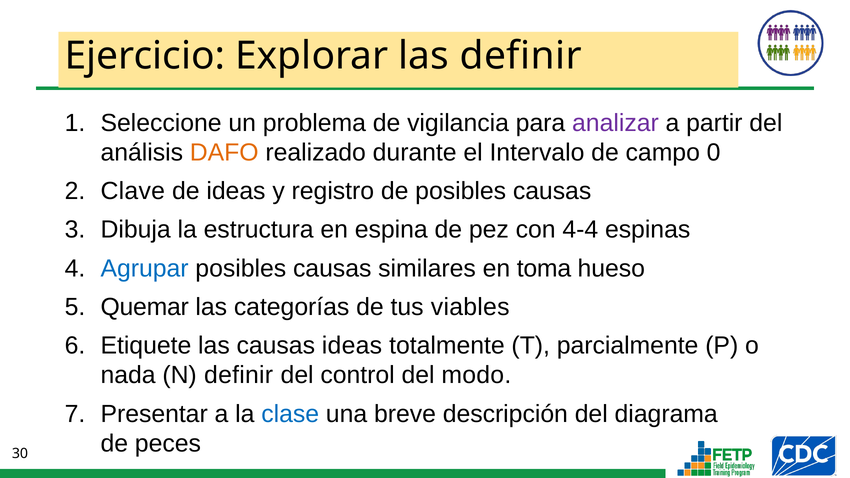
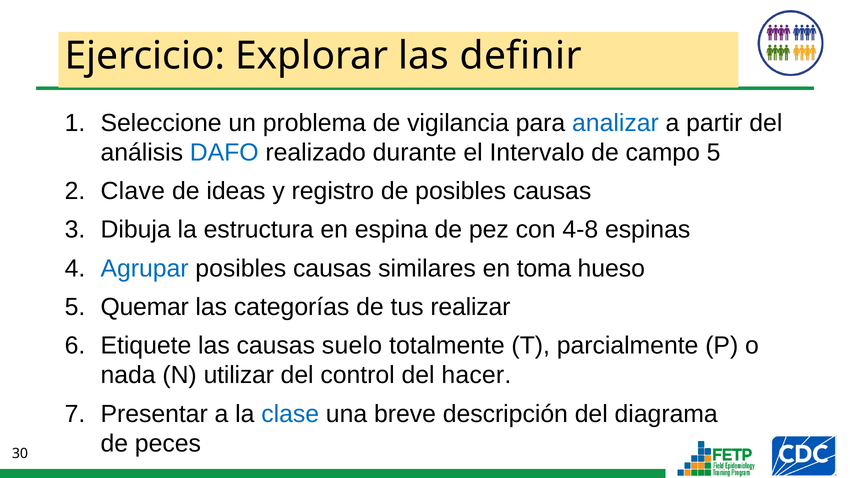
analizar colour: purple -> blue (615, 123)
DAFO colour: orange -> blue (224, 153)
campo 0: 0 -> 5 (714, 153)
4-4: 4-4 -> 4-8 (580, 230)
viables: viables -> realizar (470, 307)
causas ideas: ideas -> suelo (352, 346)
N definir: definir -> utilizar (239, 375)
modo: modo -> hacer (476, 375)
